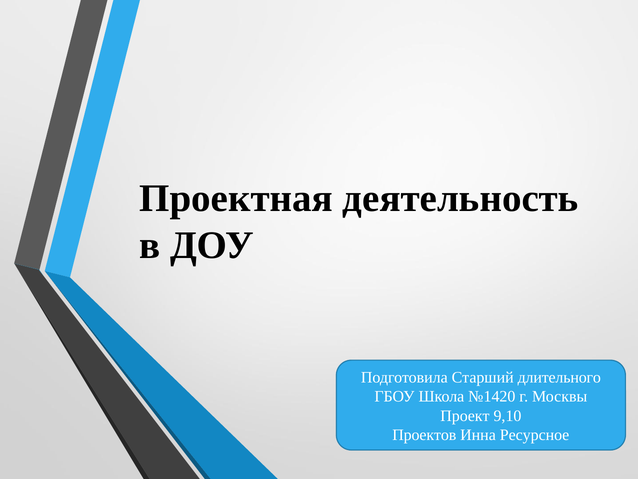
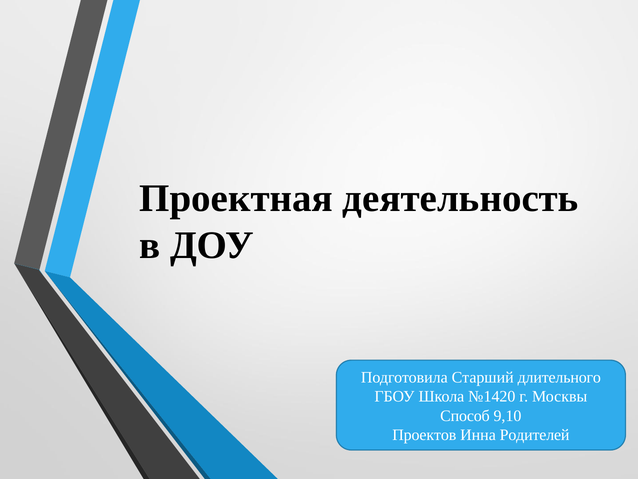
Проект: Проект -> Способ (465, 415)
Ресурсное: Ресурсное -> Родителей (535, 434)
